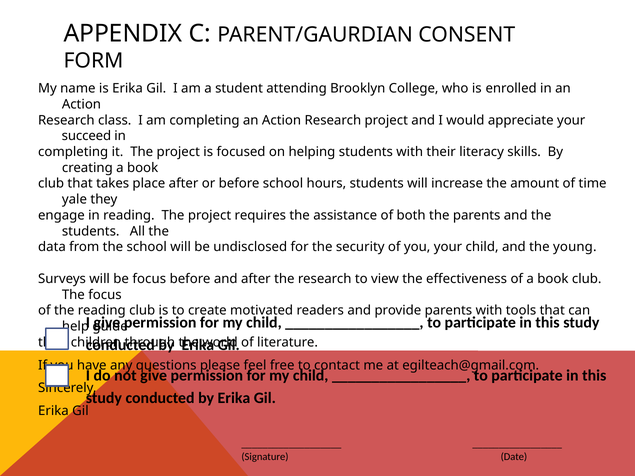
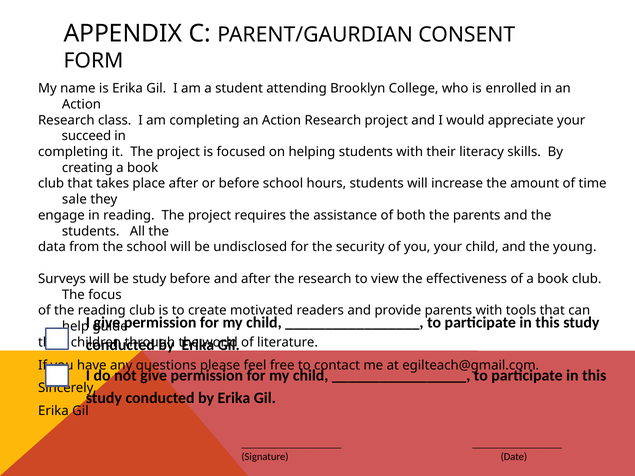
yale: yale -> sale (74, 200)
be focus: focus -> study (149, 279)
